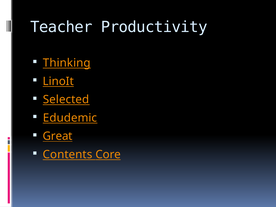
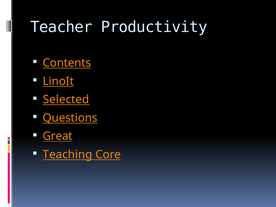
Thinking: Thinking -> Contents (67, 63)
Edudemic: Edudemic -> Questions (70, 118)
Contents: Contents -> Teaching (68, 154)
